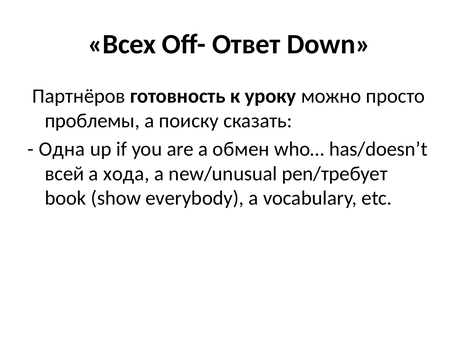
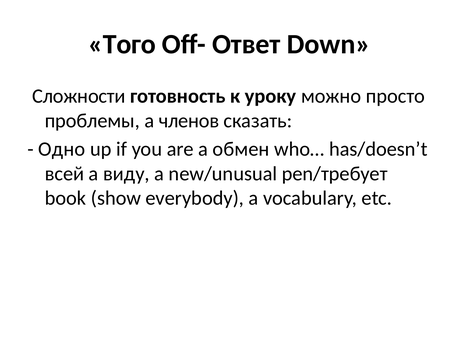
Всех: Всех -> Того (122, 44)
Партнёров: Партнёров -> Сложности (79, 96)
поиску: поиску -> членов (189, 121)
Одна: Одна -> Одно (62, 149)
хода: хода -> виду (126, 174)
